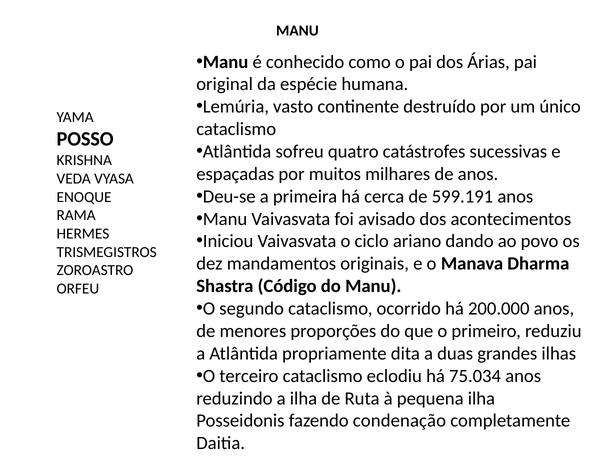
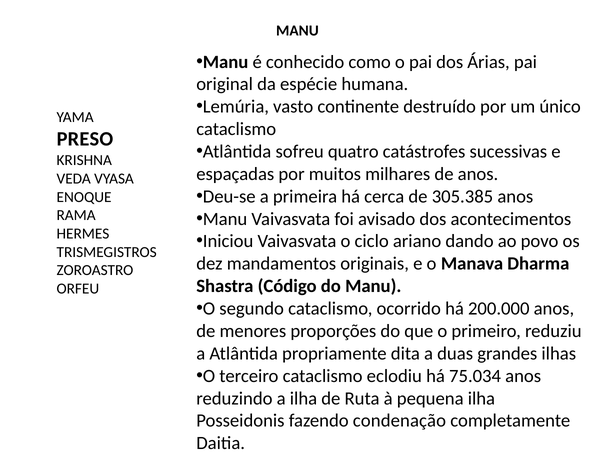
POSSO: POSSO -> PRESO (85, 139)
599.191: 599.191 -> 305.385 (462, 196)
